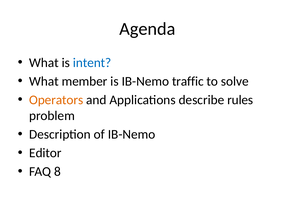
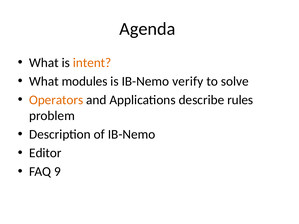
intent colour: blue -> orange (92, 63)
member: member -> modules (85, 81)
traffic: traffic -> verify (188, 81)
8: 8 -> 9 (57, 172)
